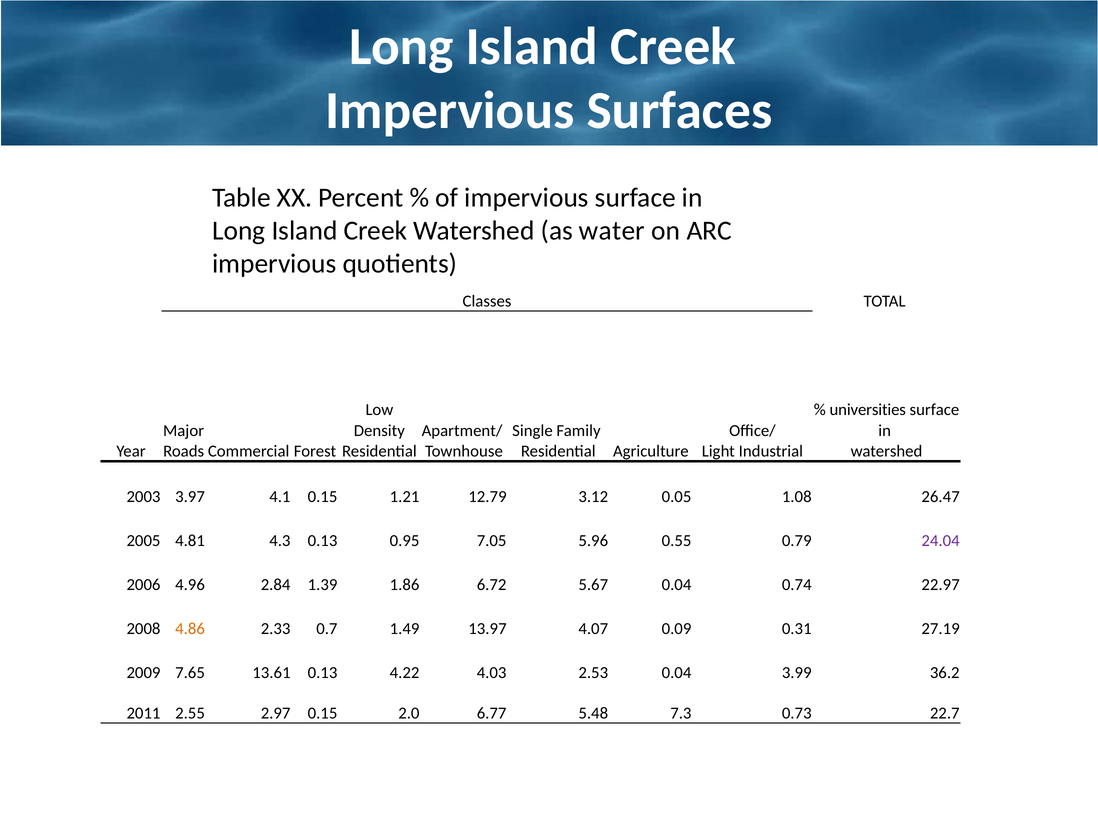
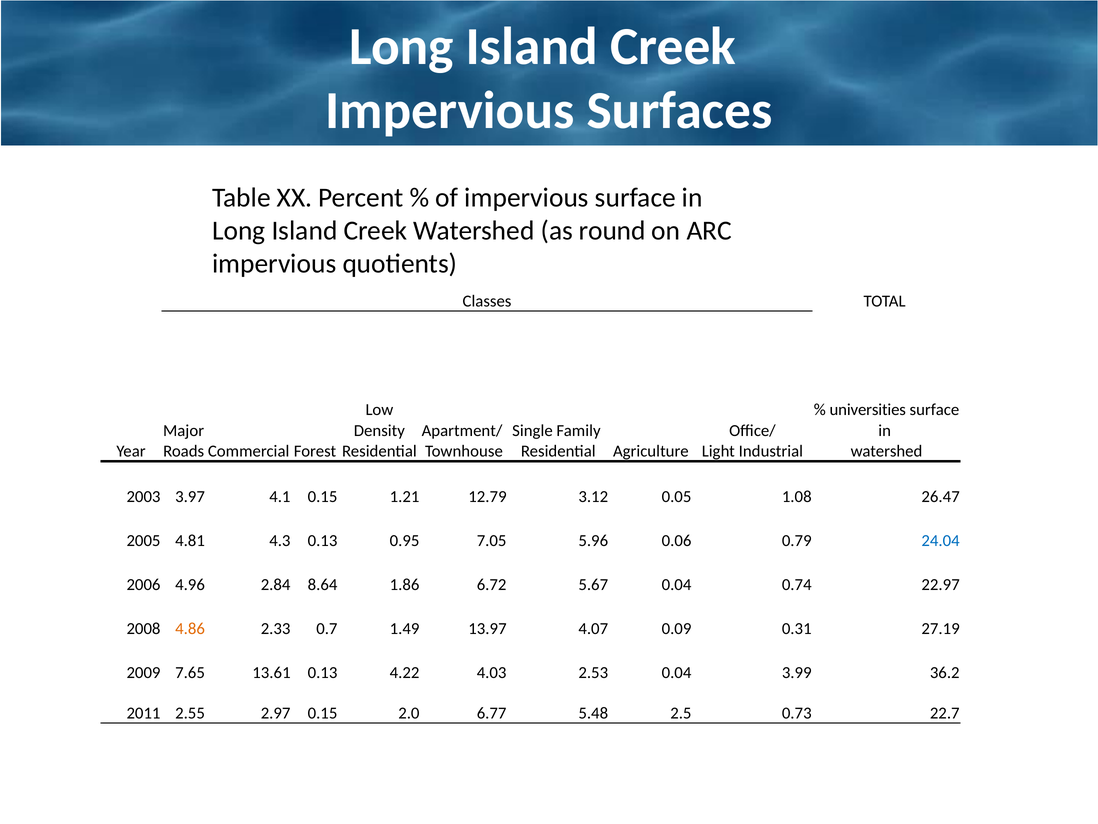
water: water -> round (612, 231)
0.55: 0.55 -> 0.06 (677, 540)
24.04 colour: purple -> blue (941, 540)
1.39: 1.39 -> 8.64 (323, 584)
7.3: 7.3 -> 2.5 (681, 713)
